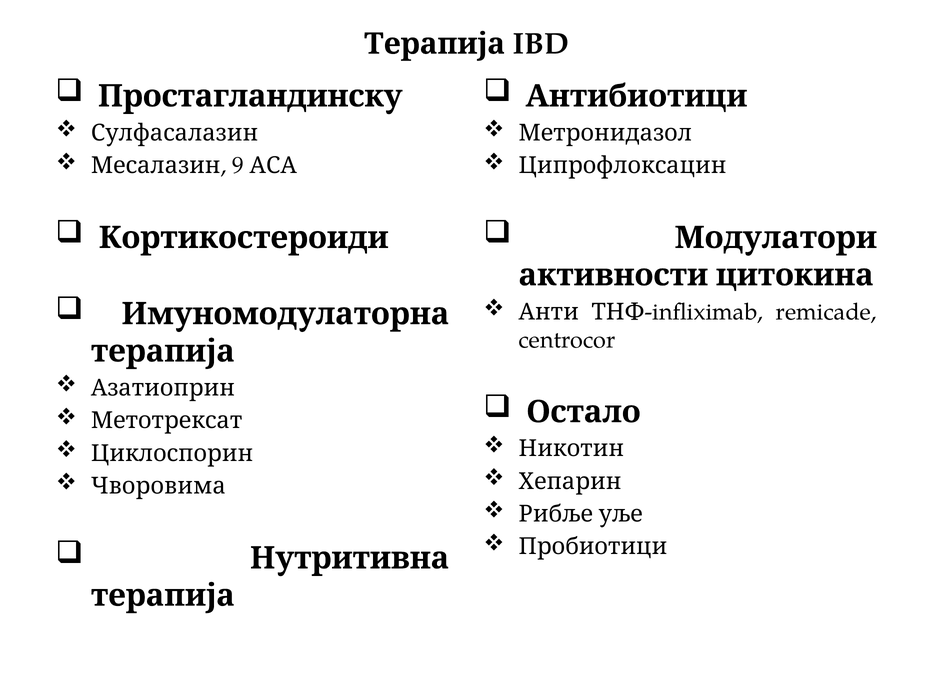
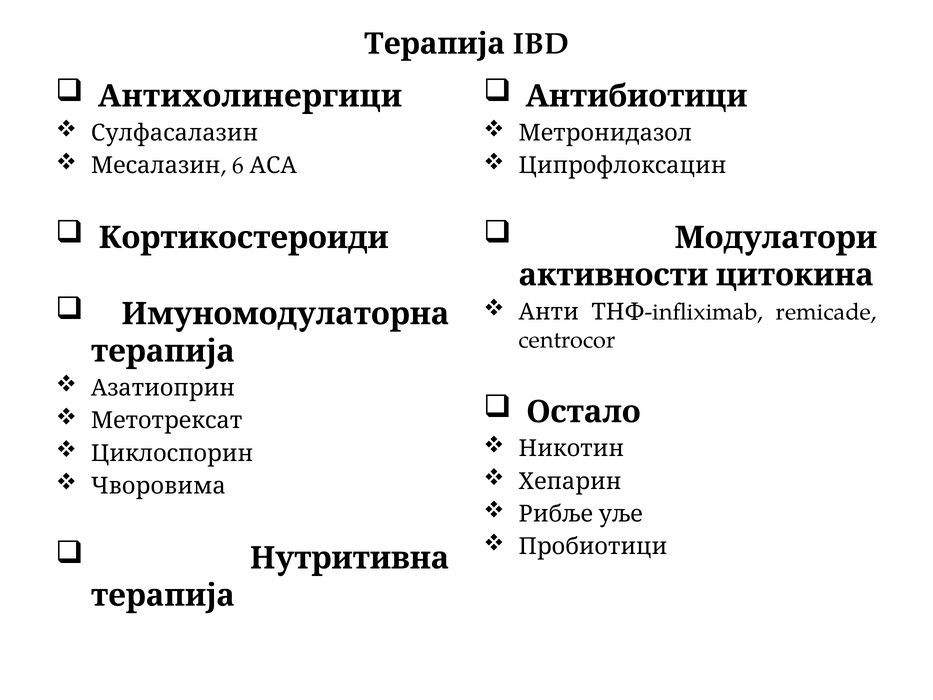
Простагландинску: Простагландинску -> Антихолинергици (250, 96)
9: 9 -> 6 (238, 166)
